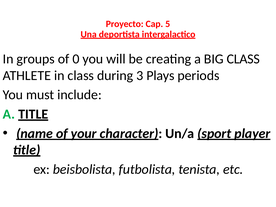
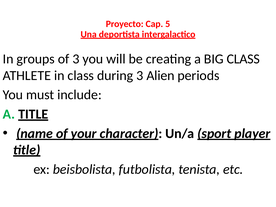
of 0: 0 -> 3 (76, 59)
Plays: Plays -> Alien (160, 75)
